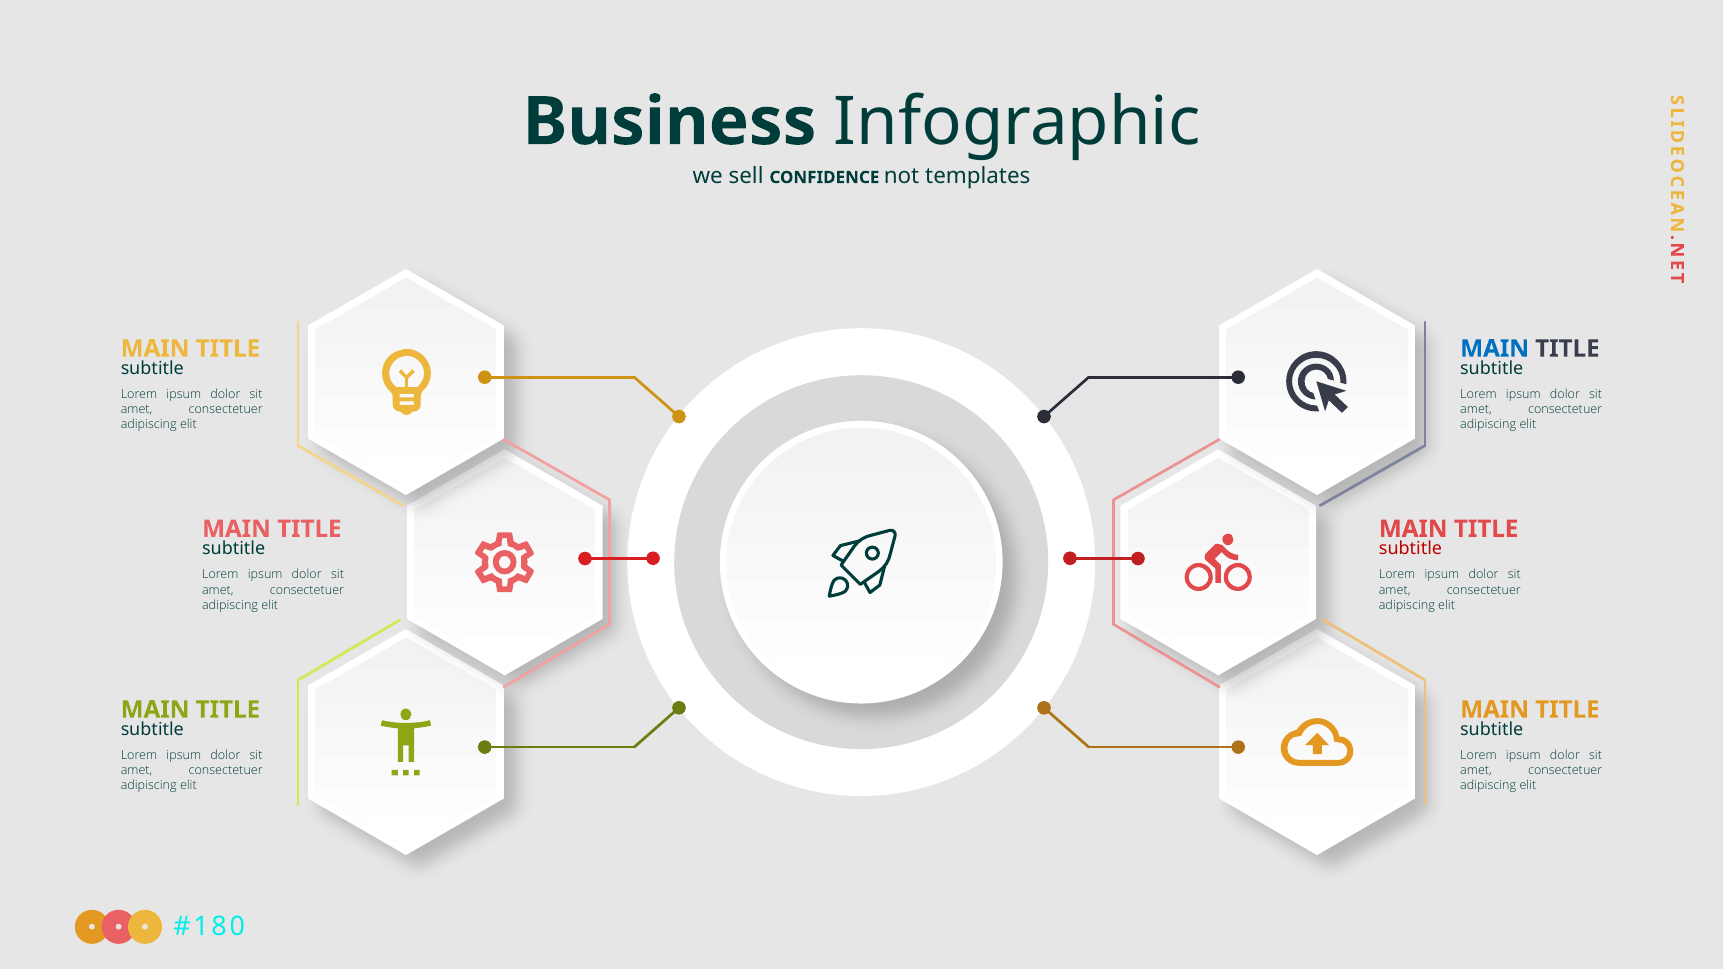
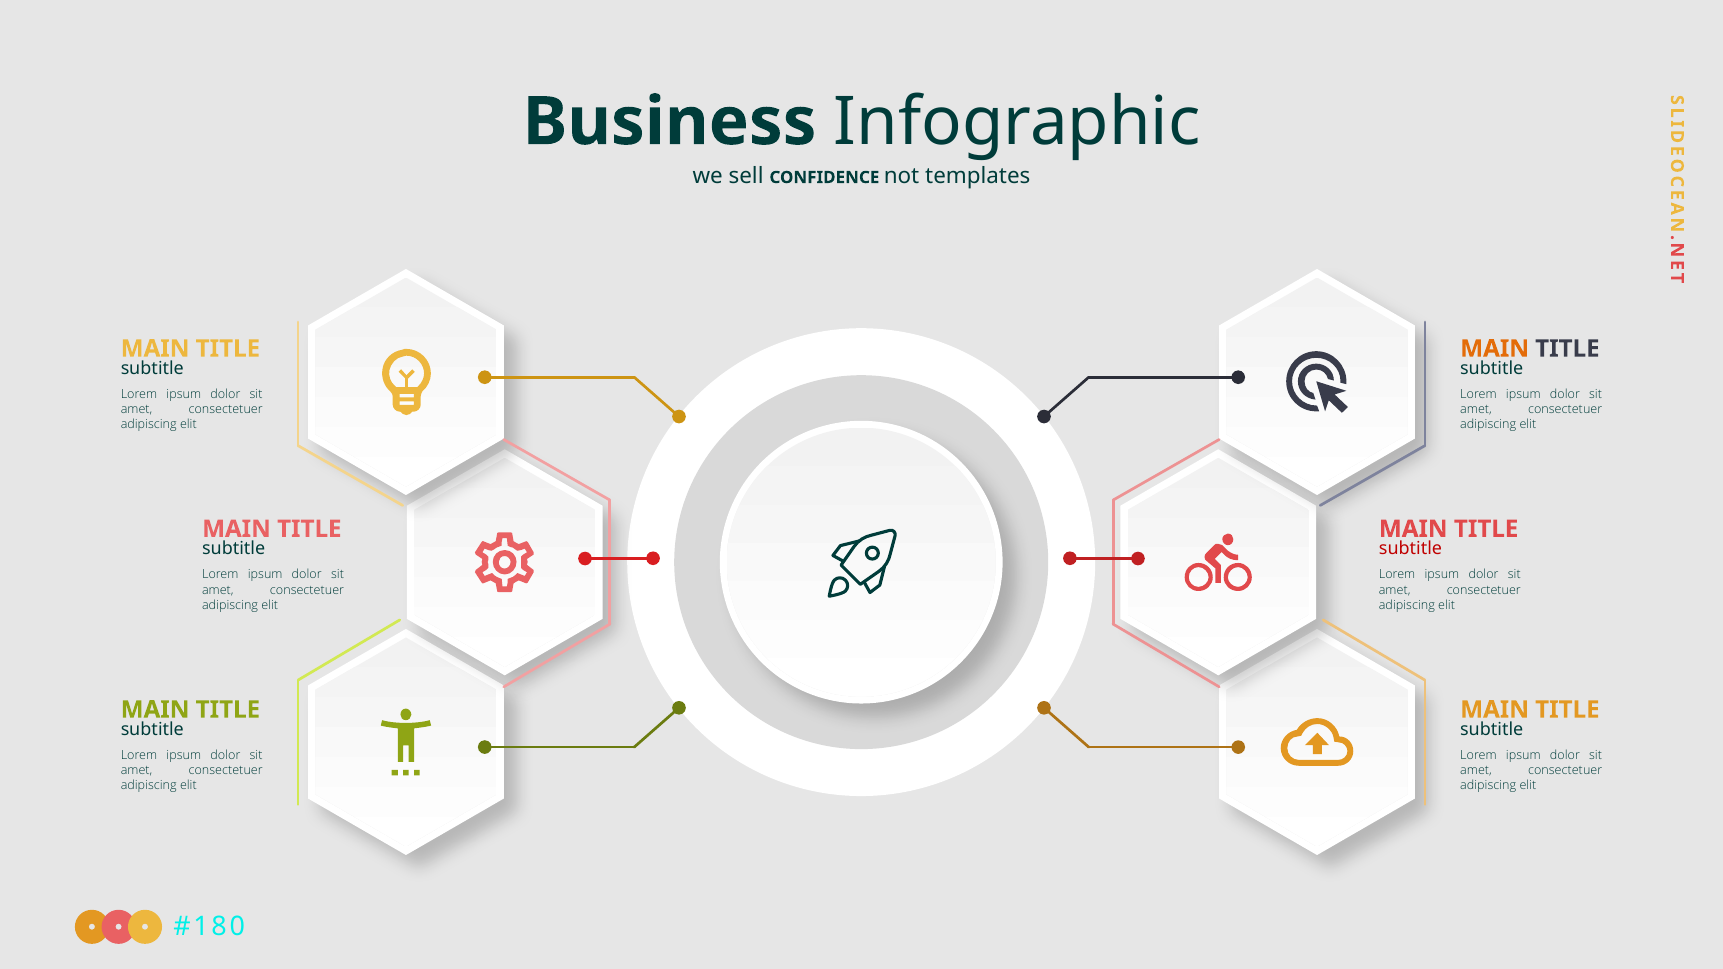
MAIN colour: blue -> orange (1495, 349)
